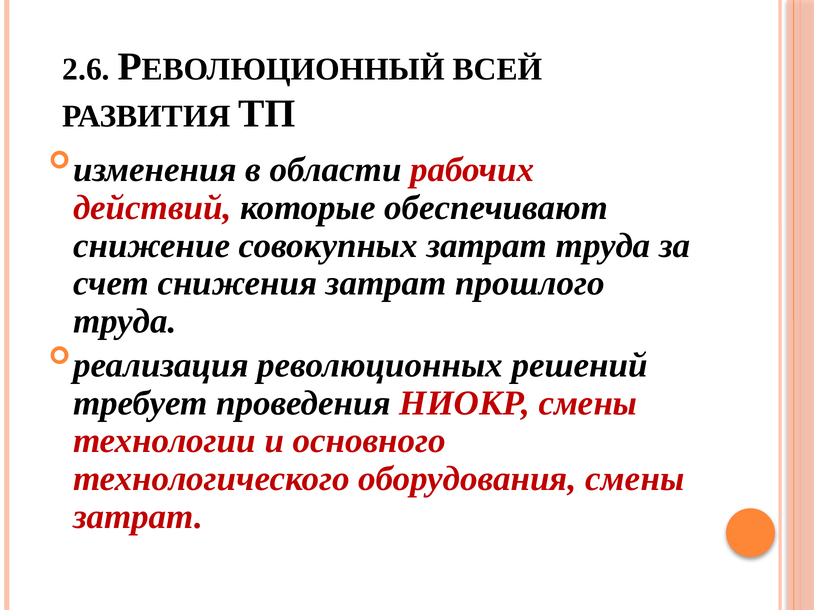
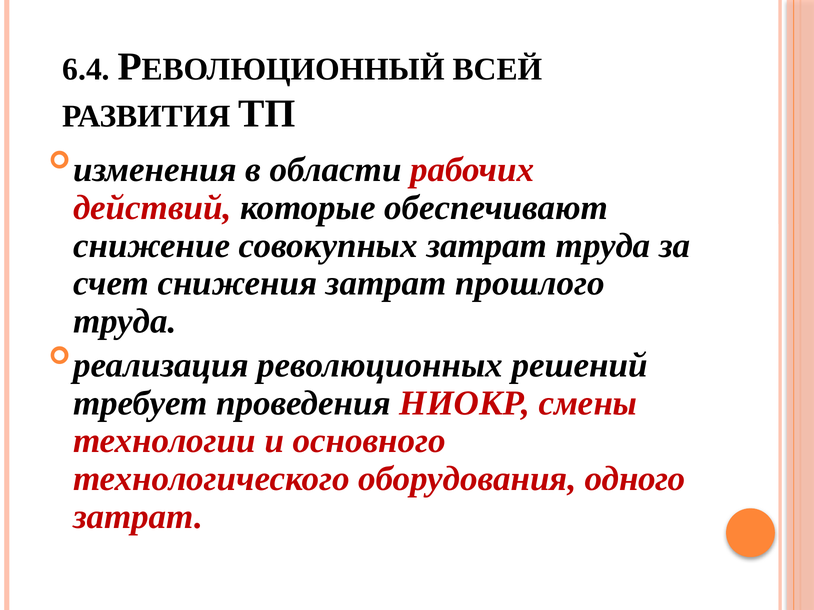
2.6: 2.6 -> 6.4 (86, 69)
оборудования смены: смены -> одного (635, 479)
